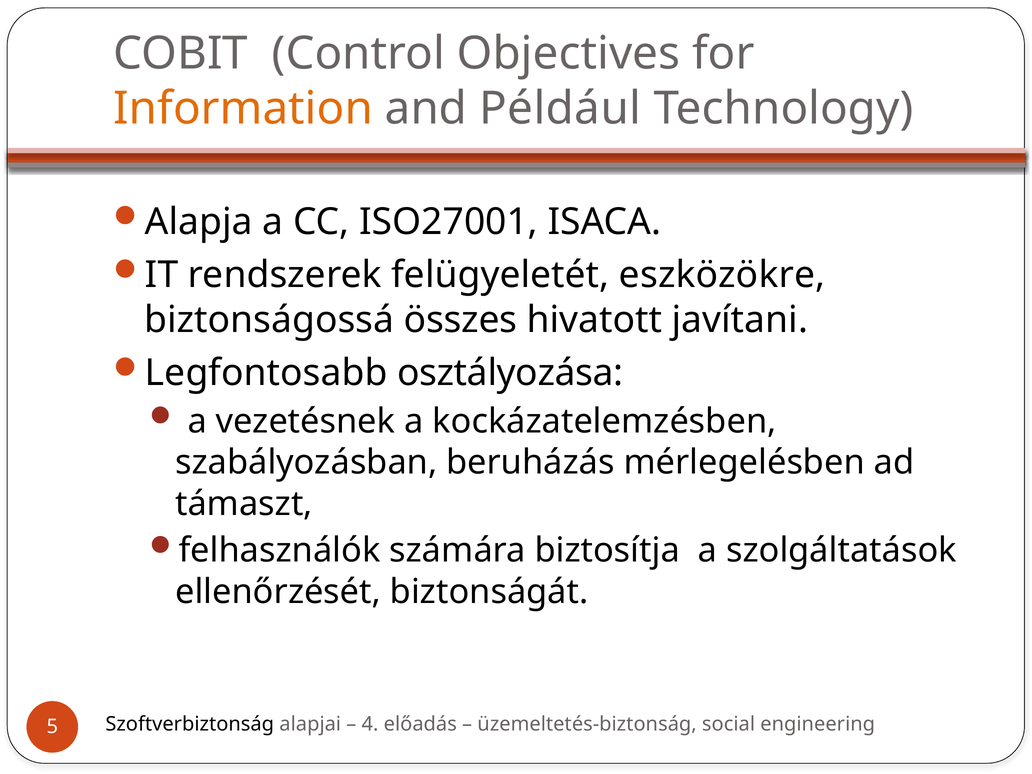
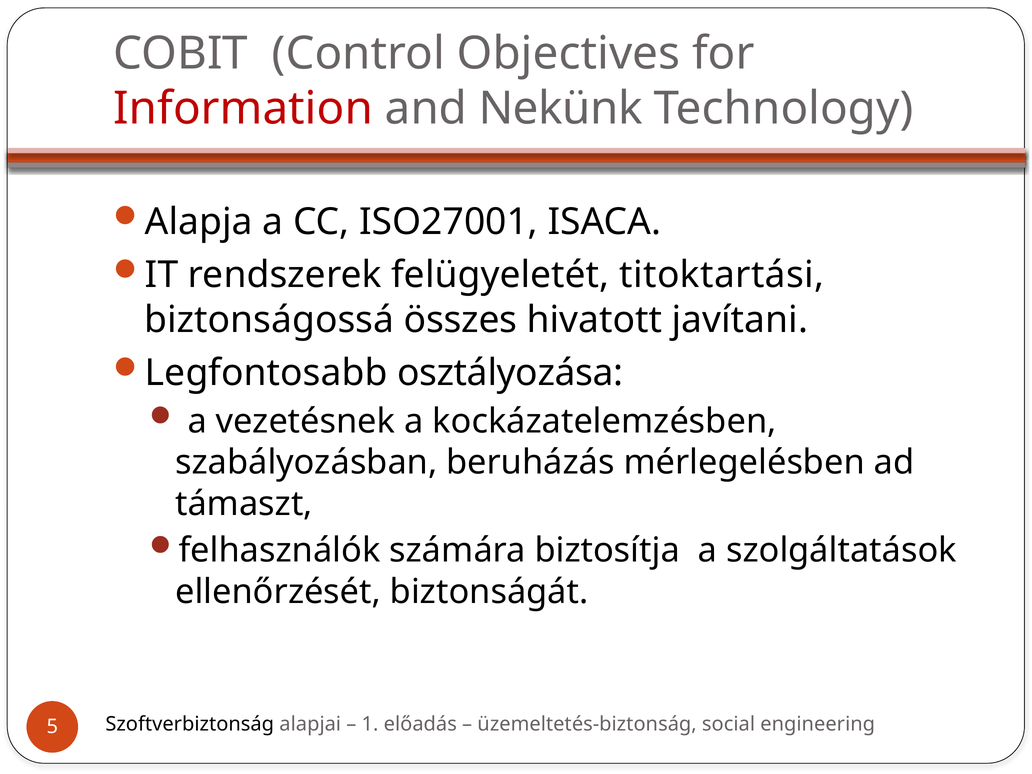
Information colour: orange -> red (243, 108)
Például: Például -> Nekünk (561, 108)
eszközökre: eszközökre -> titoktartási (722, 275)
4: 4 -> 1 (370, 724)
